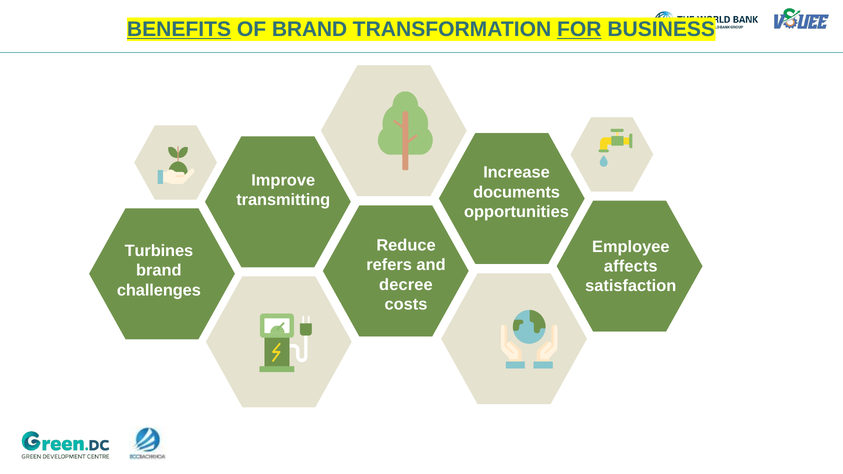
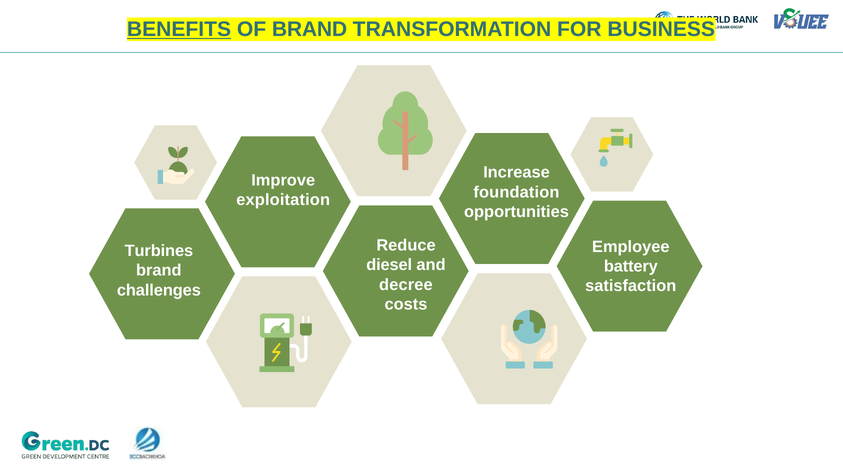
FOR underline: present -> none (579, 30)
documents: documents -> foundation (516, 192)
transmitting: transmitting -> exploitation (283, 200)
refers: refers -> diesel (389, 265)
affects: affects -> battery (631, 266)
